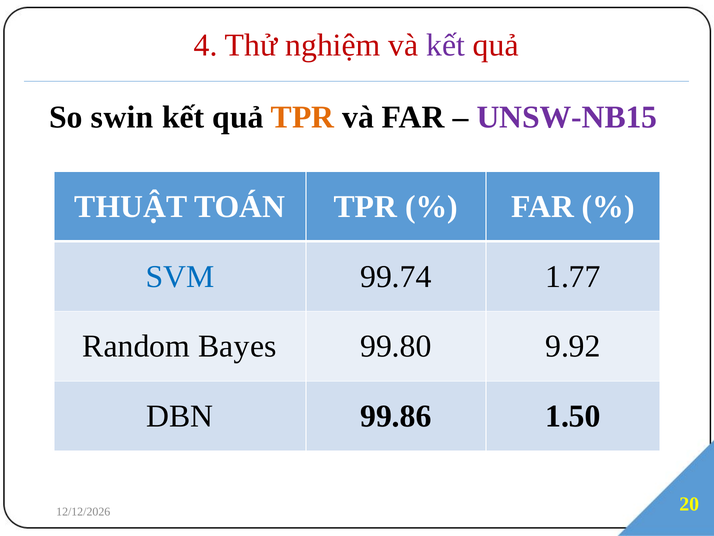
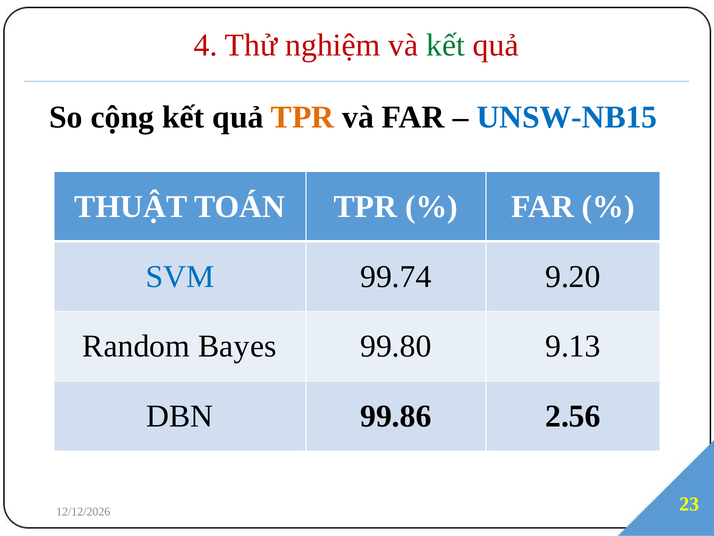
kết colour: purple -> green (446, 45)
swin: swin -> cộng (122, 117)
UNSW-NB15 colour: purple -> blue (567, 117)
1.77: 1.77 -> 9.20 (573, 276)
9.92: 9.92 -> 9.13 (573, 346)
1.50: 1.50 -> 2.56 (573, 416)
20: 20 -> 23 (689, 504)
